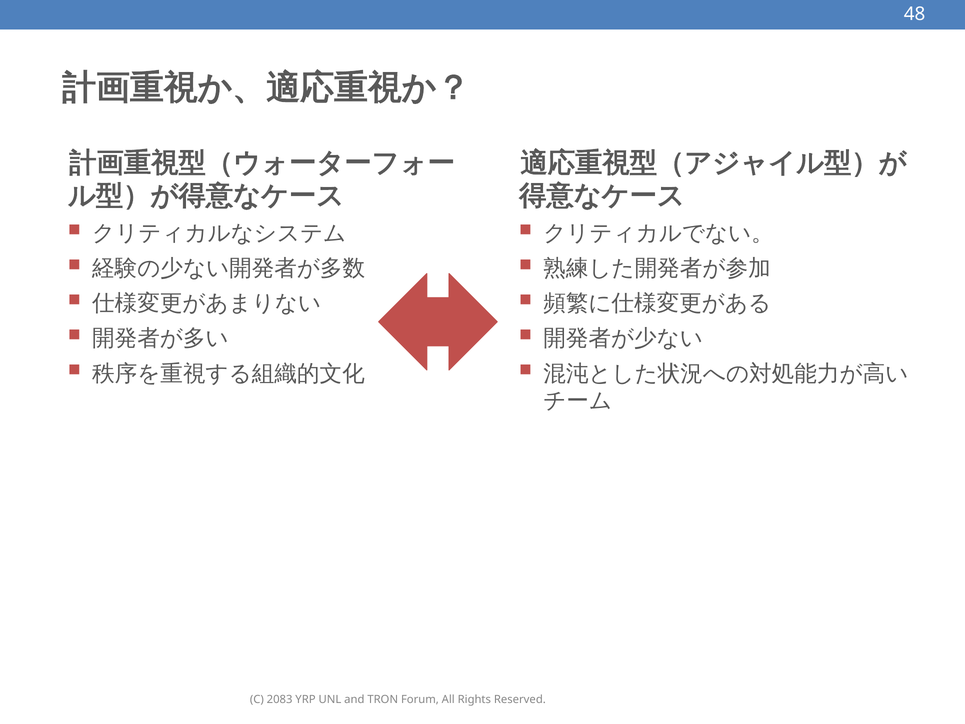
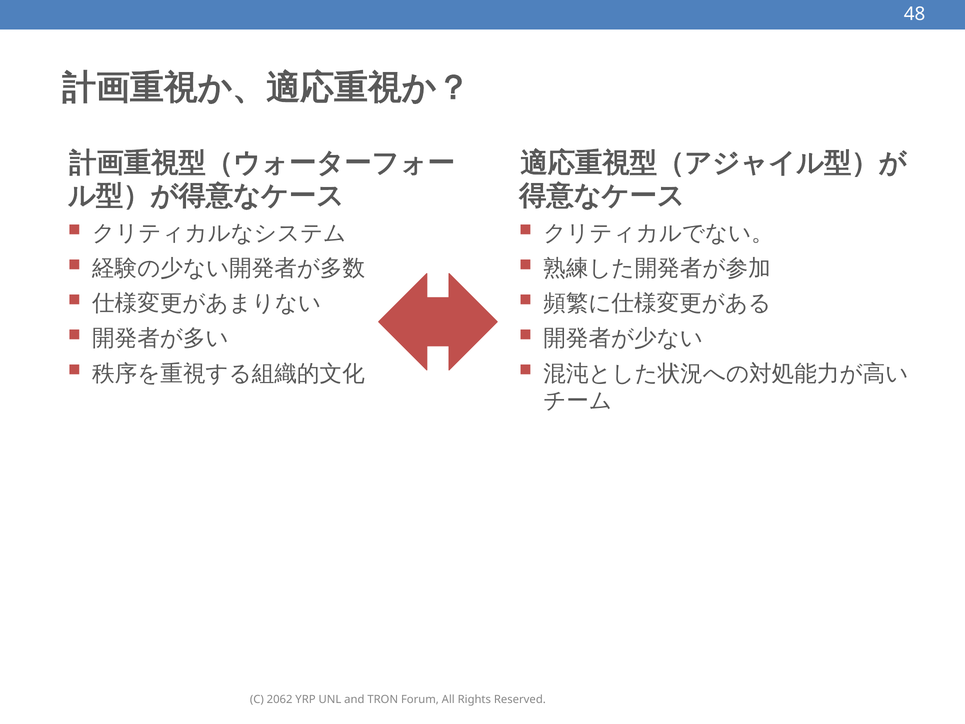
2083: 2083 -> 2062 (280, 700)
